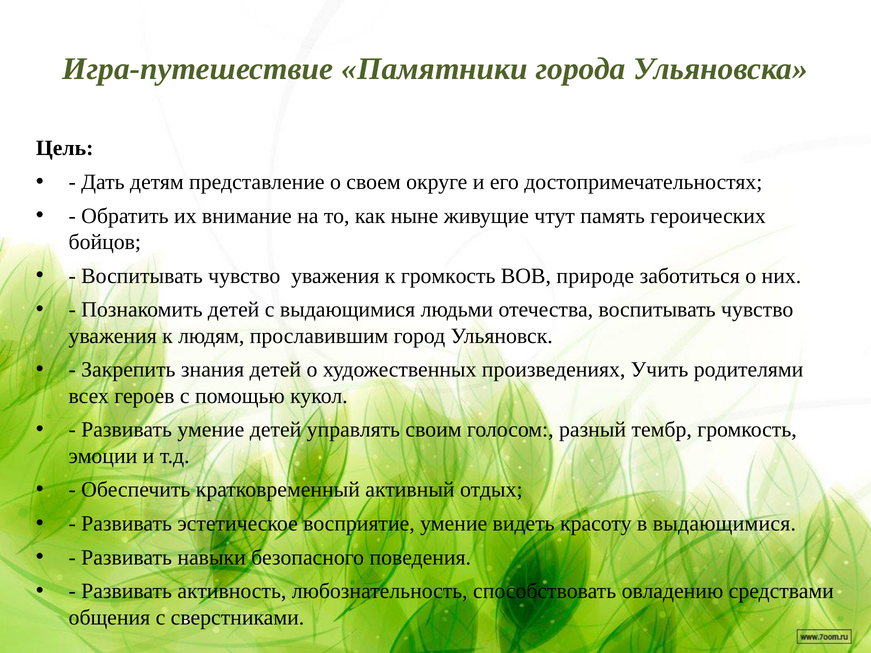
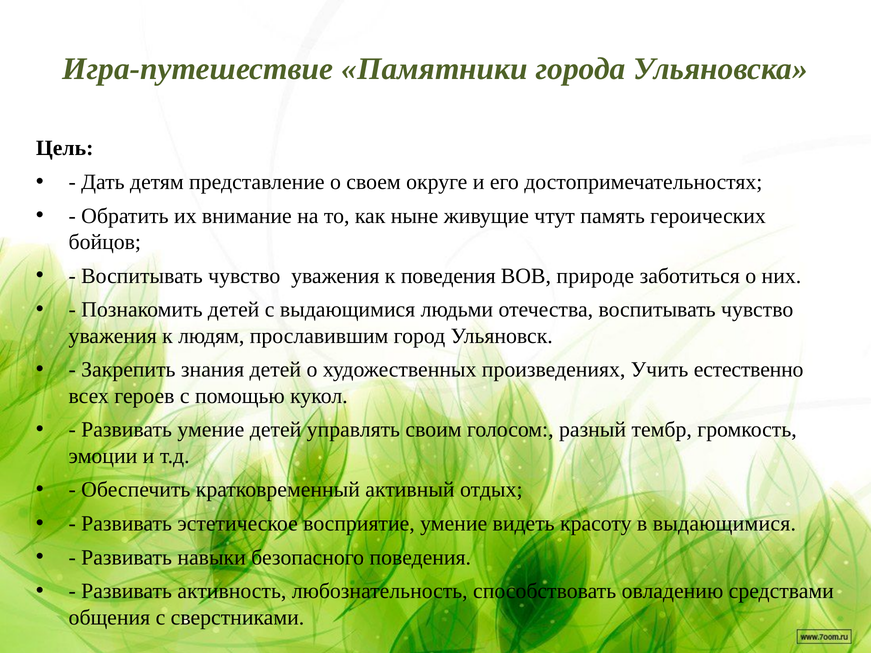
к громкость: громкость -> поведения (448, 276)
родителями: родителями -> естественно (749, 370)
